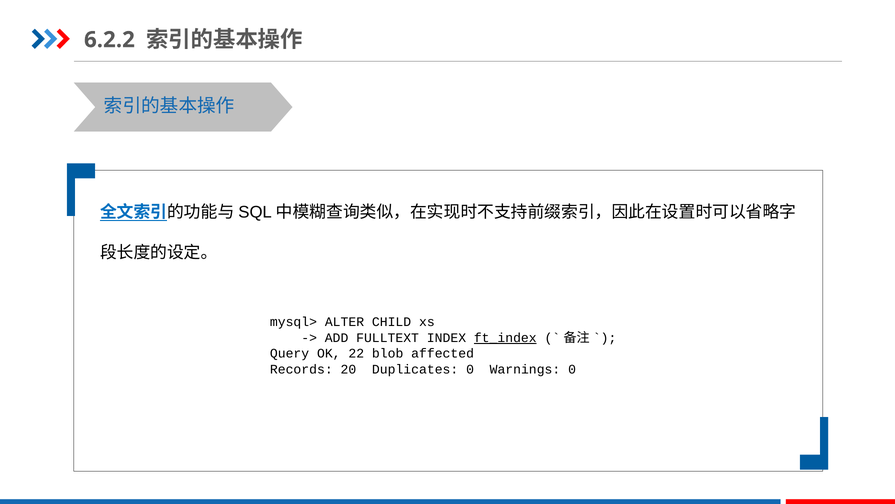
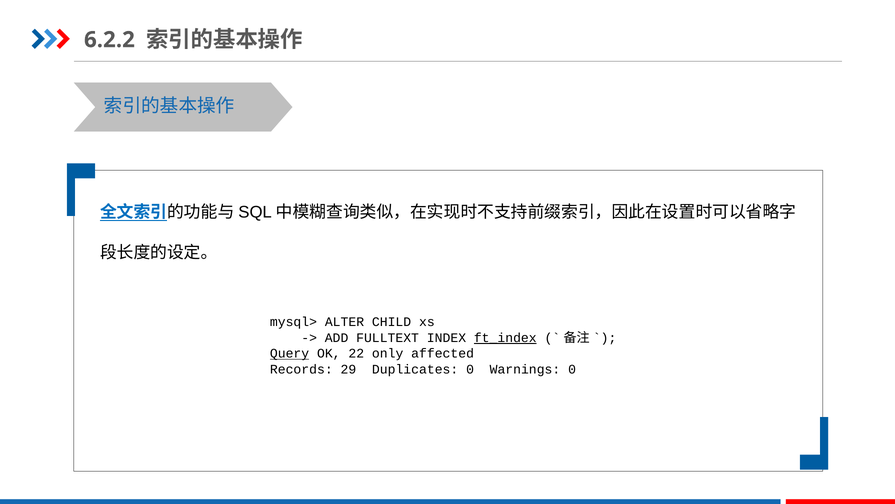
Query underline: none -> present (290, 353)
blob: blob -> only (388, 353)
20: 20 -> 29 (348, 369)
